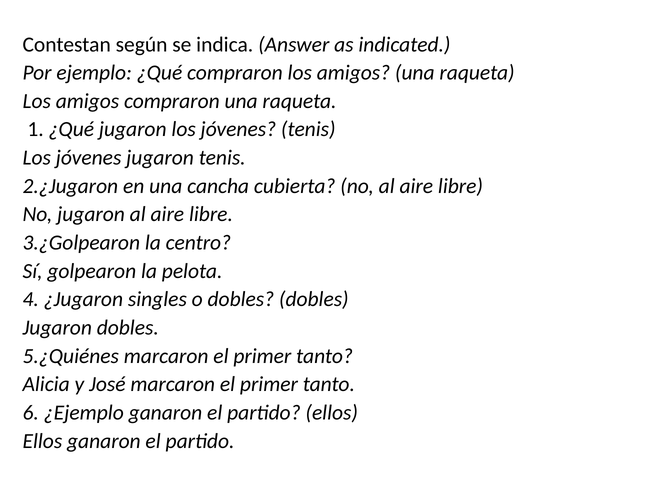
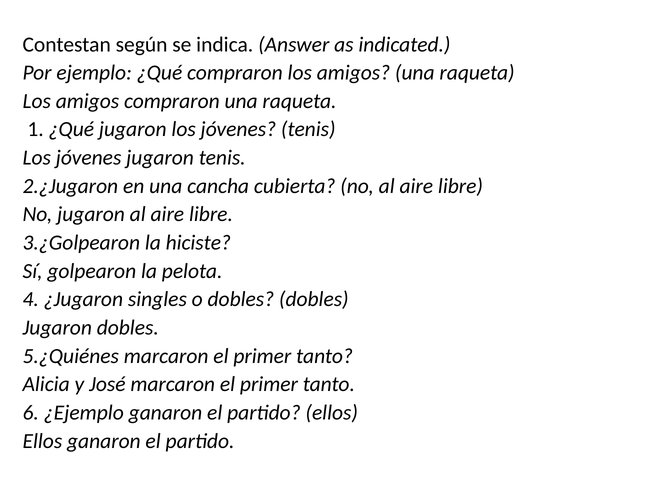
centro: centro -> hiciste (198, 243)
